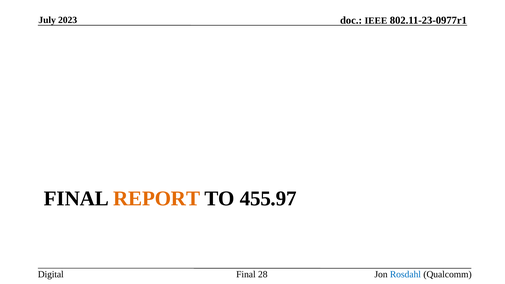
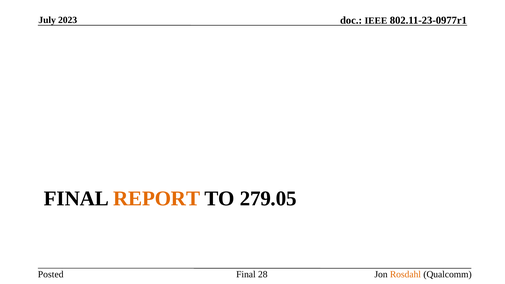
455.97: 455.97 -> 279.05 (268, 199)
Digital: Digital -> Posted (51, 275)
Rosdahl colour: blue -> orange (405, 275)
